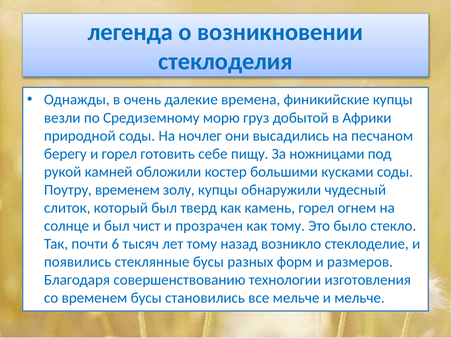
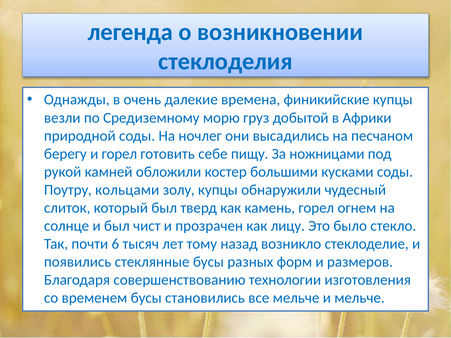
Поутру временем: временем -> кольцами (127, 190)
как тому: тому -> лицу (288, 226)
